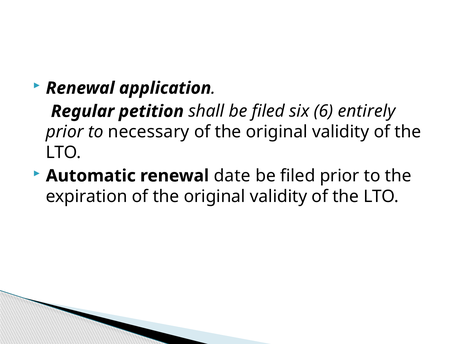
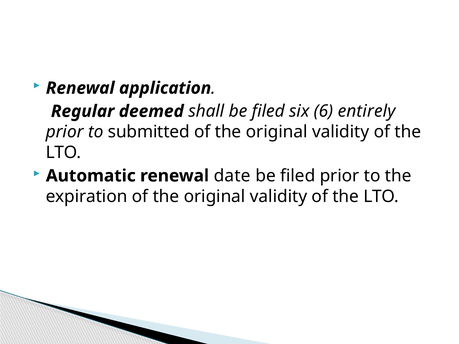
petition: petition -> deemed (151, 111)
necessary: necessary -> submitted (149, 132)
